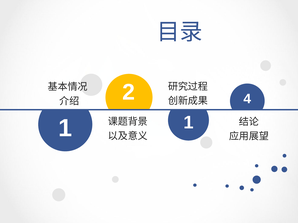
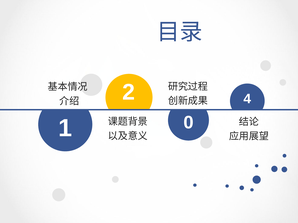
1 1: 1 -> 0 (189, 123)
